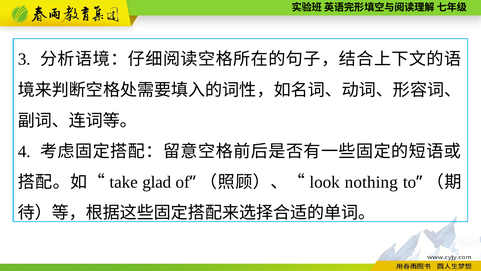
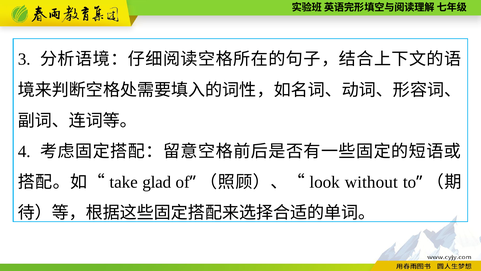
nothing: nothing -> without (371, 182)
